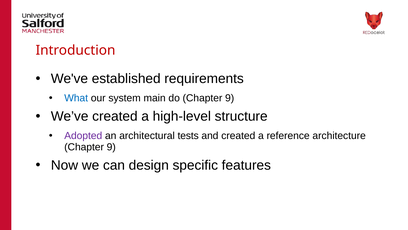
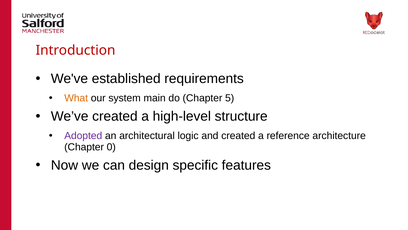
What colour: blue -> orange (76, 98)
do Chapter 9: 9 -> 5 (230, 98)
tests: tests -> logic (188, 135)
9: 9 -> 0 (111, 147)
